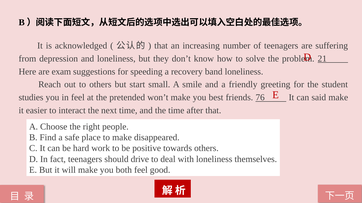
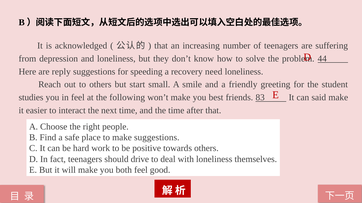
21: 21 -> 44 (322, 59)
exam: exam -> reply (61, 72)
band: band -> need (214, 72)
pretended: pretended -> following (127, 98)
76: 76 -> 83 (260, 98)
make disappeared: disappeared -> suggestions (157, 138)
